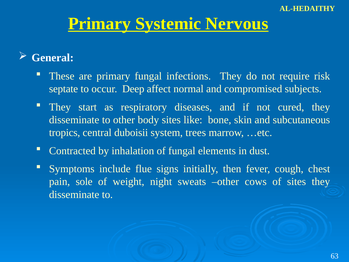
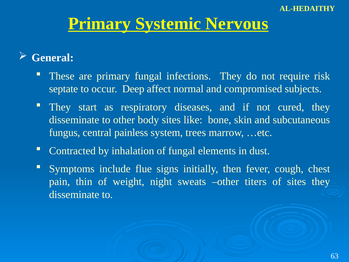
tropics: tropics -> fungus (65, 132)
duboisii: duboisii -> painless (131, 132)
sole: sole -> thin (84, 182)
cows: cows -> titers (256, 182)
